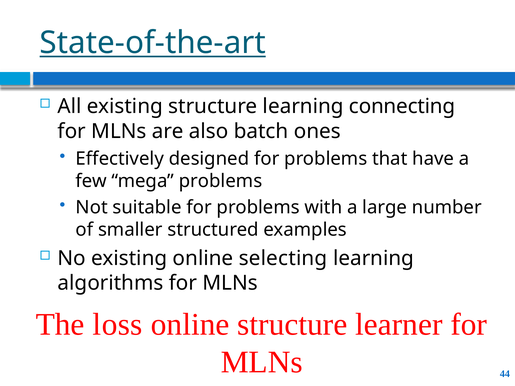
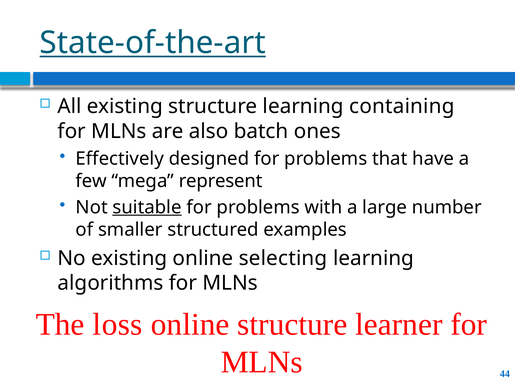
connecting: connecting -> containing (402, 107)
mega problems: problems -> represent (221, 181)
suitable underline: none -> present (147, 207)
